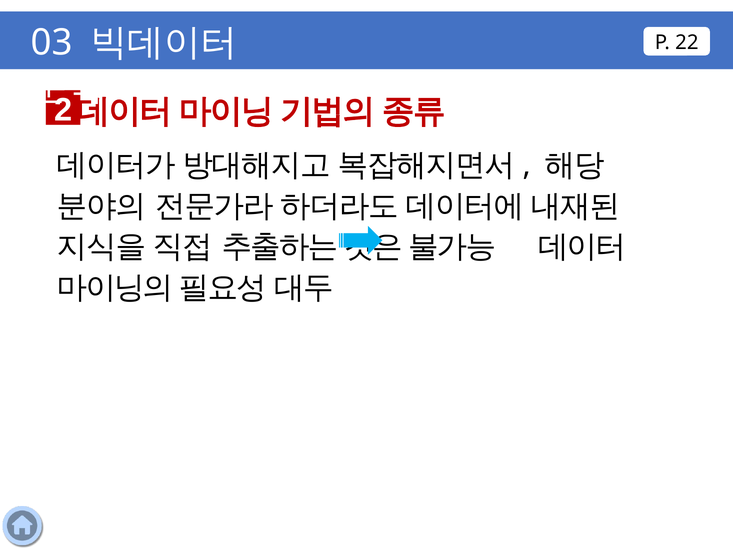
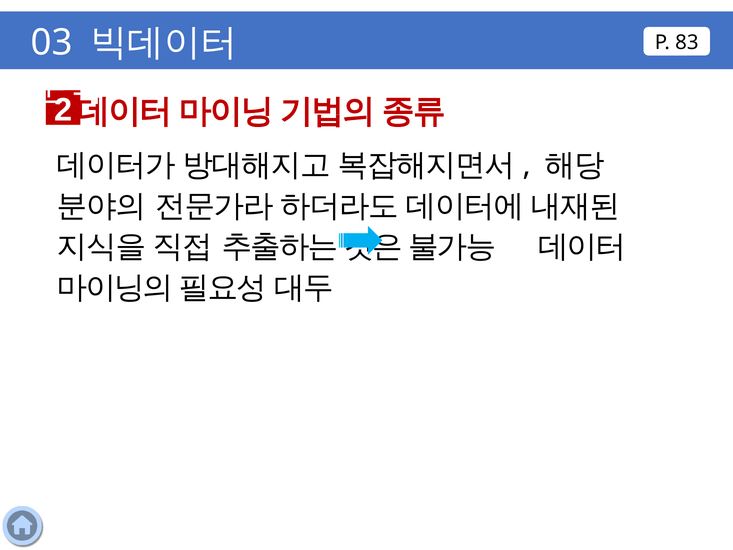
22: 22 -> 83 (687, 43)
